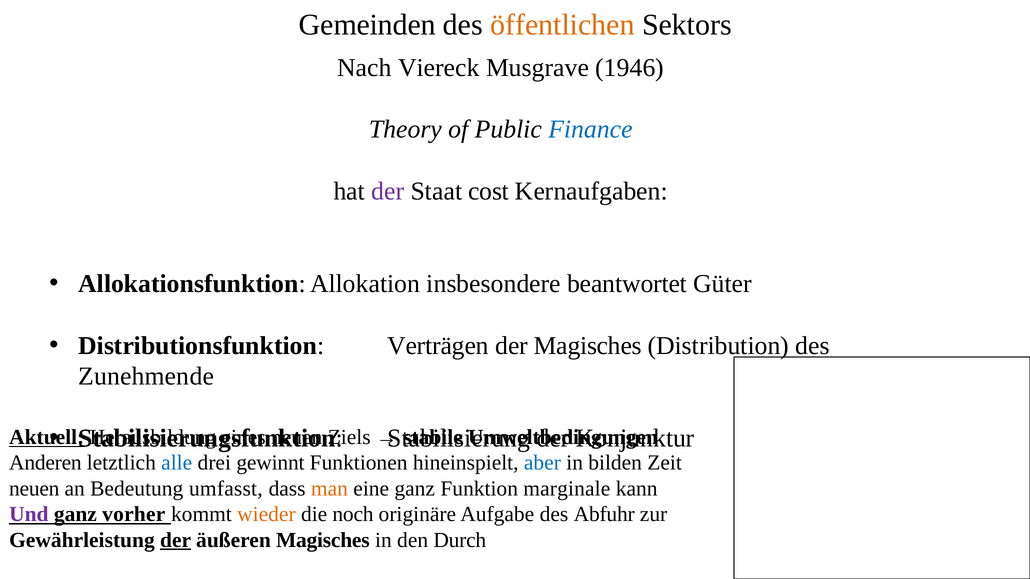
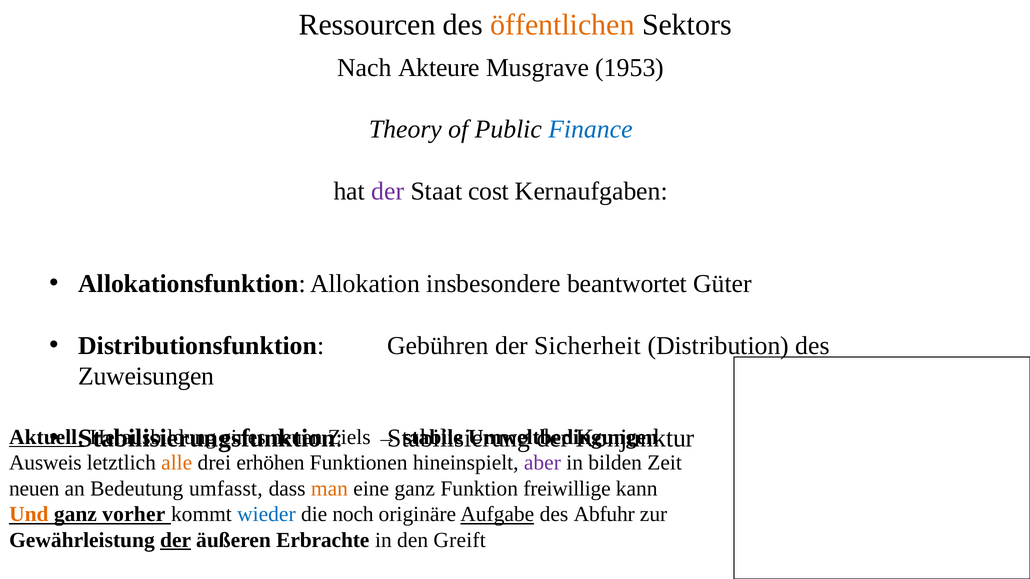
Gemeinden: Gemeinden -> Ressourcen (367, 25)
Viereck: Viereck -> Akteure (439, 68)
1946: 1946 -> 1953 (630, 68)
Verträgen: Verträgen -> Gebühren (438, 346)
der Magisches: Magisches -> Sicherheit (587, 346)
Zunehmende: Zunehmende -> Zuweisungen (146, 377)
Anderen: Anderen -> Ausweis (45, 463)
alle colour: blue -> orange (177, 463)
gewinnt: gewinnt -> erhöhen (270, 463)
aber colour: blue -> purple (542, 463)
marginale: marginale -> freiwillige (567, 489)
Und colour: purple -> orange (29, 515)
wieder colour: orange -> blue (266, 515)
Aufgabe underline: none -> present (497, 515)
äußeren Magisches: Magisches -> Erbrachte (323, 540)
Durch: Durch -> Greift (460, 540)
